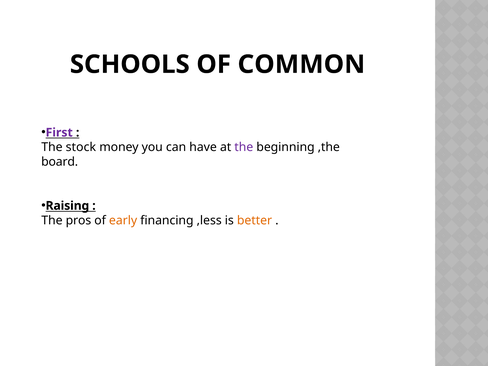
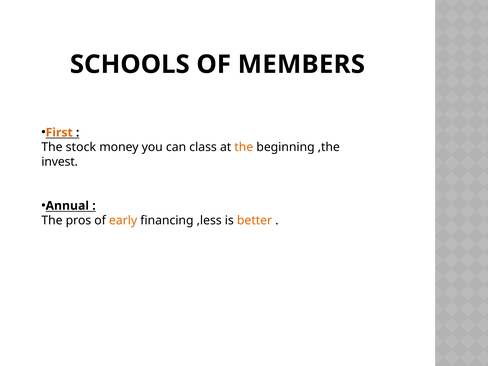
COMMON: COMMON -> MEMBERS (301, 64)
First colour: purple -> orange (59, 133)
have: have -> class (203, 147)
the colour: purple -> orange (244, 147)
board: board -> invest (60, 162)
Raising: Raising -> Annual (67, 206)
